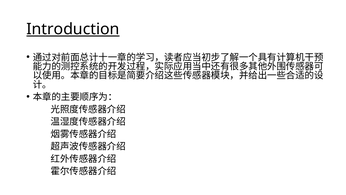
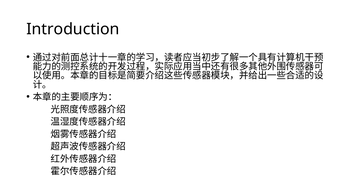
Introduction underline: present -> none (73, 29)
